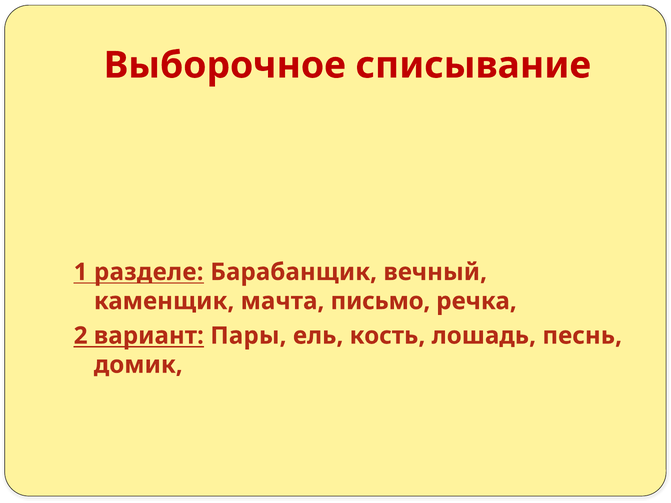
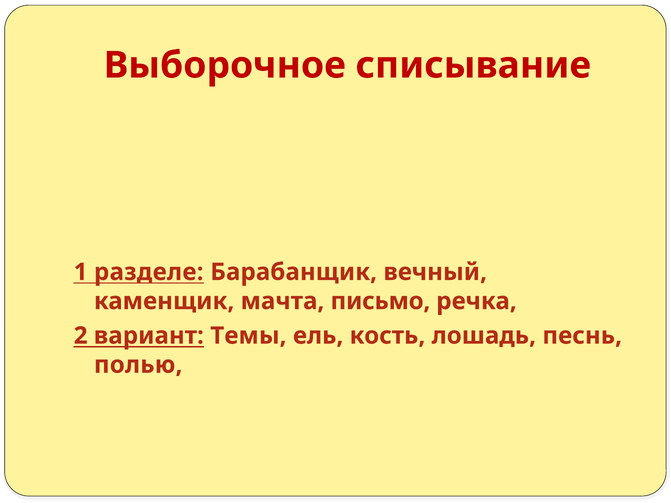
Пары: Пары -> Темы (248, 336)
домик: домик -> полью (138, 365)
